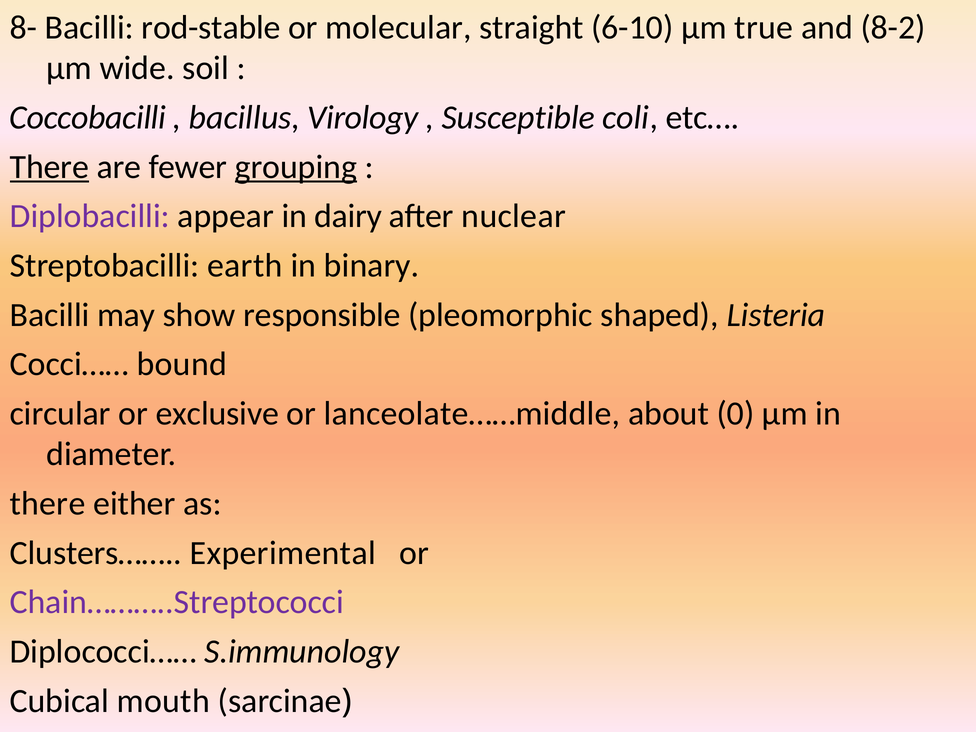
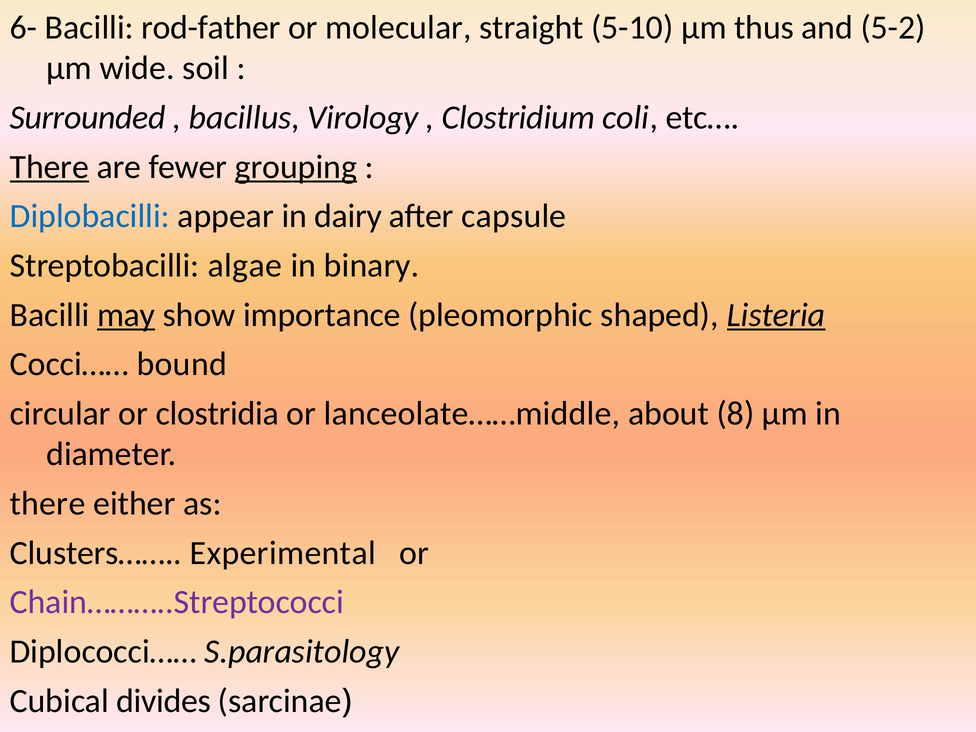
8-: 8- -> 6- (24, 28)
rod-stable: rod-stable -> rod-father (211, 28)
6-10: 6-10 -> 5-10 (632, 28)
true: true -> thus (764, 28)
8-2: 8-2 -> 5-2 (893, 28)
Coccobacilli: Coccobacilli -> Surrounded (88, 118)
Susceptible: Susceptible -> Clostridium (518, 118)
Diplobacilli colour: purple -> blue (90, 216)
nuclear: nuclear -> capsule (514, 216)
earth: earth -> algae (245, 266)
may underline: none -> present (126, 315)
responsible: responsible -> importance (322, 315)
Listeria underline: none -> present (776, 315)
exclusive: exclusive -> clostridia (217, 414)
0: 0 -> 8 (736, 414)
S.immunology: S.immunology -> S.parasitology (302, 652)
mouth: mouth -> divides (164, 701)
